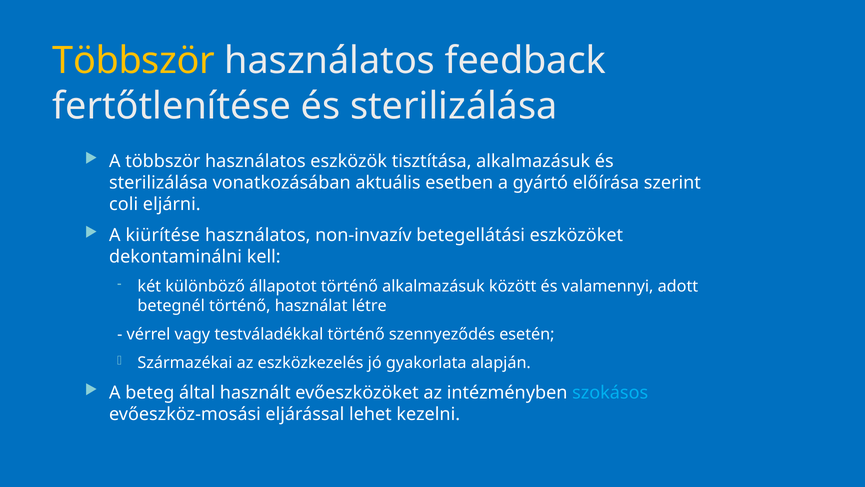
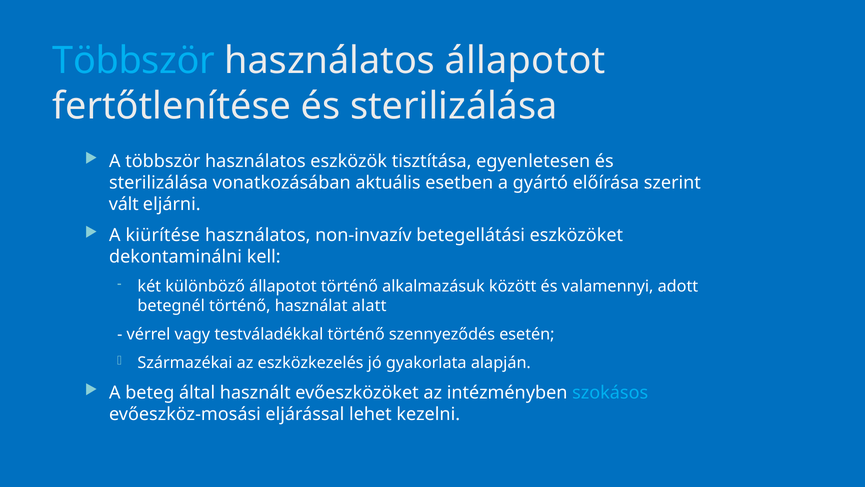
Többször colour: yellow -> light blue (134, 61)
használatos feedback: feedback -> állapotot (525, 61)
tisztítása alkalmazásuk: alkalmazásuk -> egyenletesen (533, 161)
coli: coli -> vált (124, 204)
létre: létre -> alatt (369, 306)
